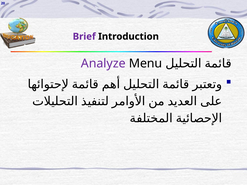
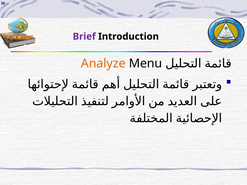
Analyze colour: purple -> orange (103, 64)
